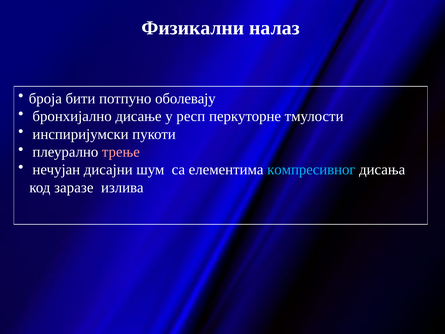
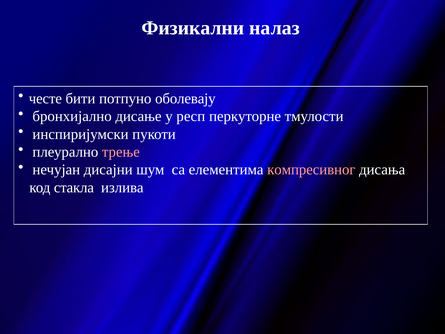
броја: броја -> честе (45, 98)
компресивног colour: light blue -> pink (311, 170)
заразе: заразе -> стакла (74, 187)
